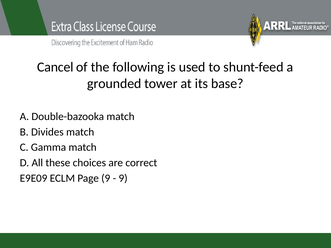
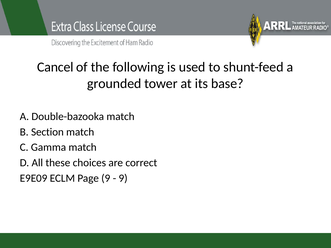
Divides: Divides -> Section (47, 132)
